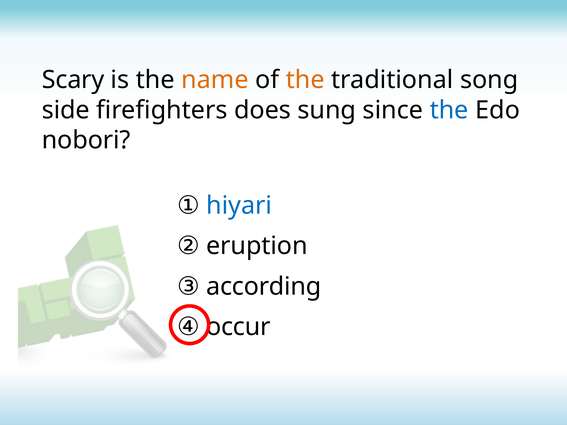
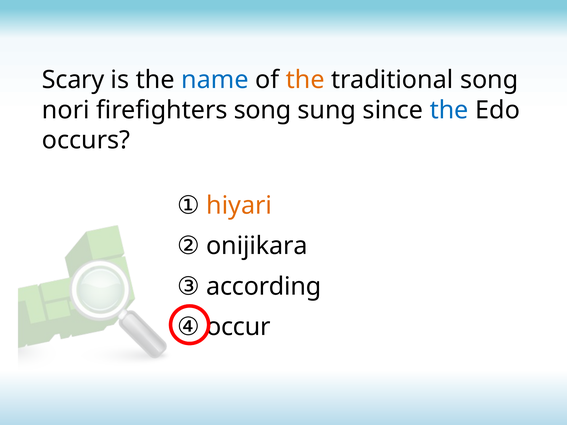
name colour: orange -> blue (215, 80)
side: side -> nori (66, 110)
firefighters does: does -> song (263, 110)
nobori: nobori -> occurs (86, 140)
hiyari colour: blue -> orange (239, 206)
eruption: eruption -> onijikara (257, 246)
